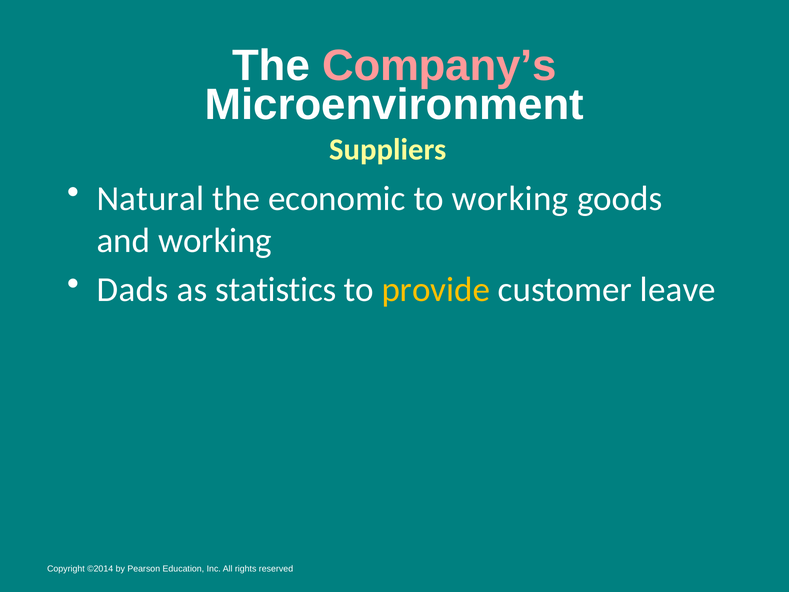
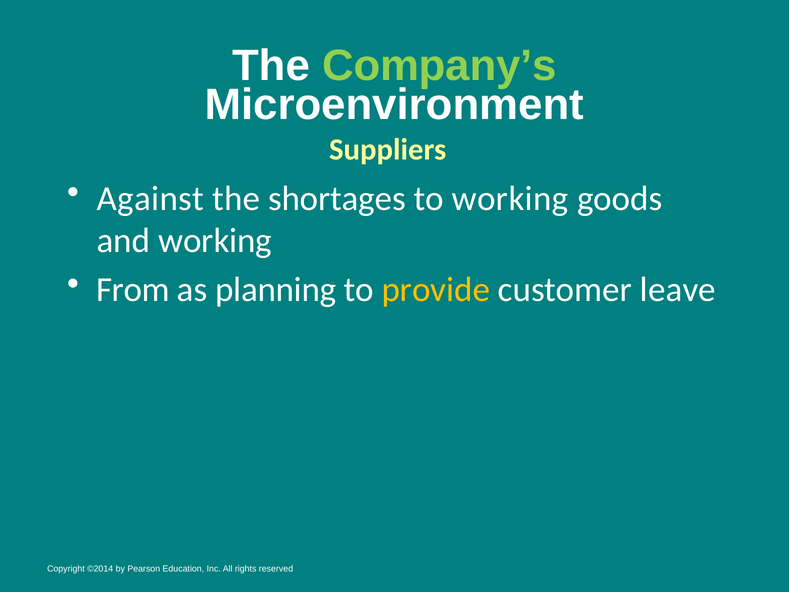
Company’s colour: pink -> light green (439, 66)
Natural: Natural -> Against (150, 198)
economic: economic -> shortages (337, 198)
Dads: Dads -> From (133, 290)
statistics: statistics -> planning (276, 290)
